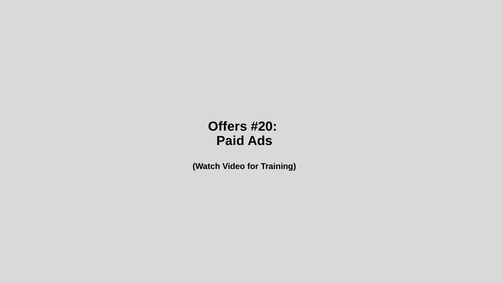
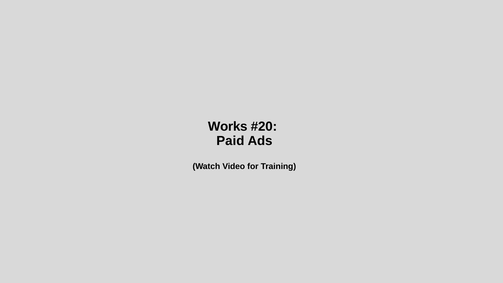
Offers: Offers -> Works (228, 127)
